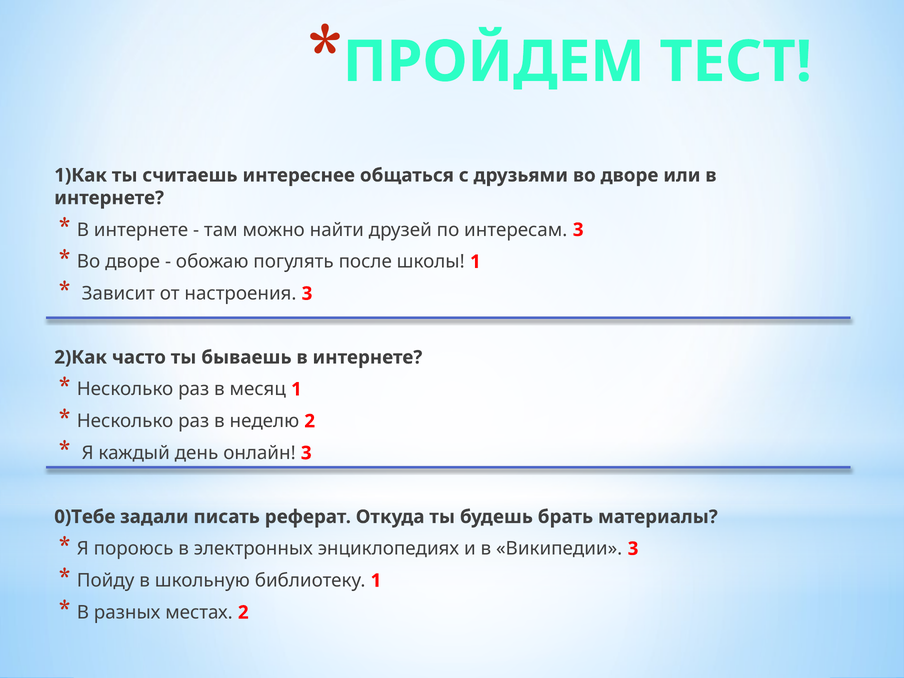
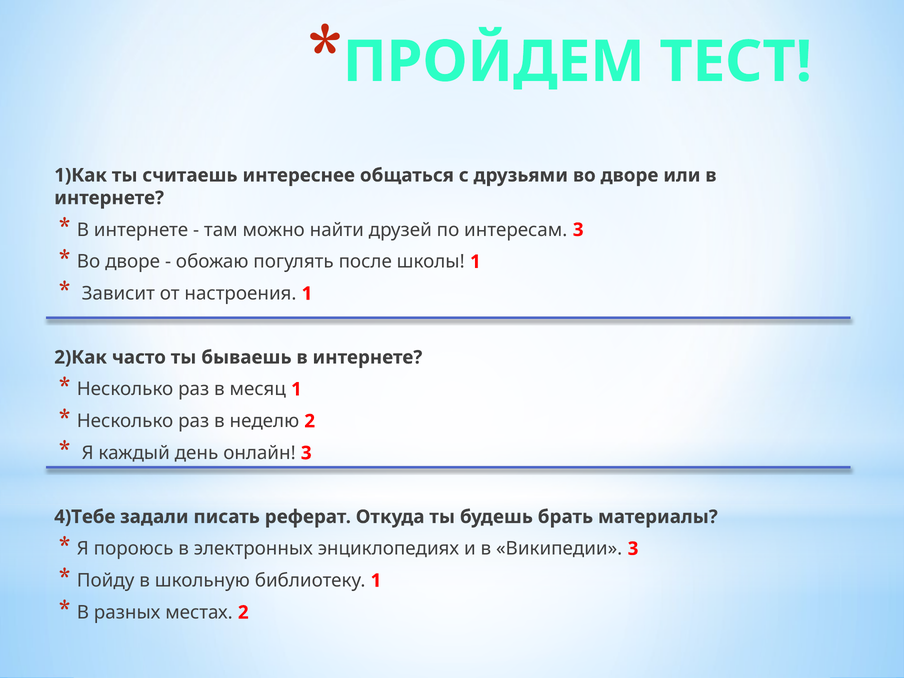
настроения 3: 3 -> 1 (307, 294)
0)Тебе: 0)Тебе -> 4)Тебе (85, 517)
